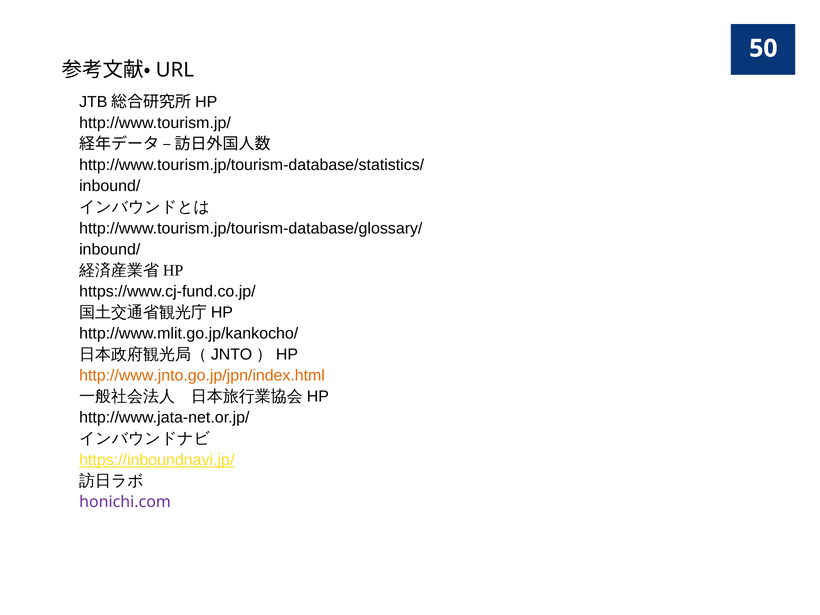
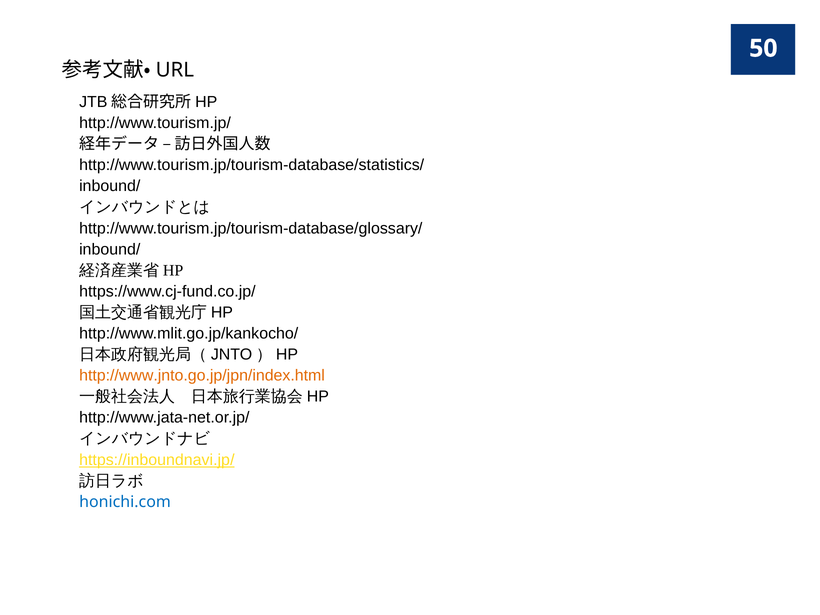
honichi.com colour: purple -> blue (125, 502)
